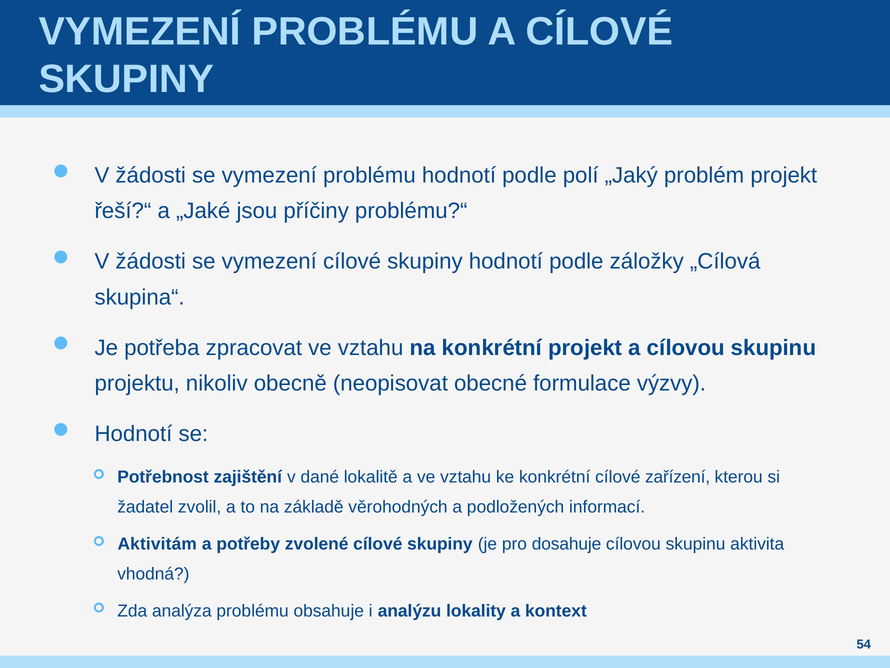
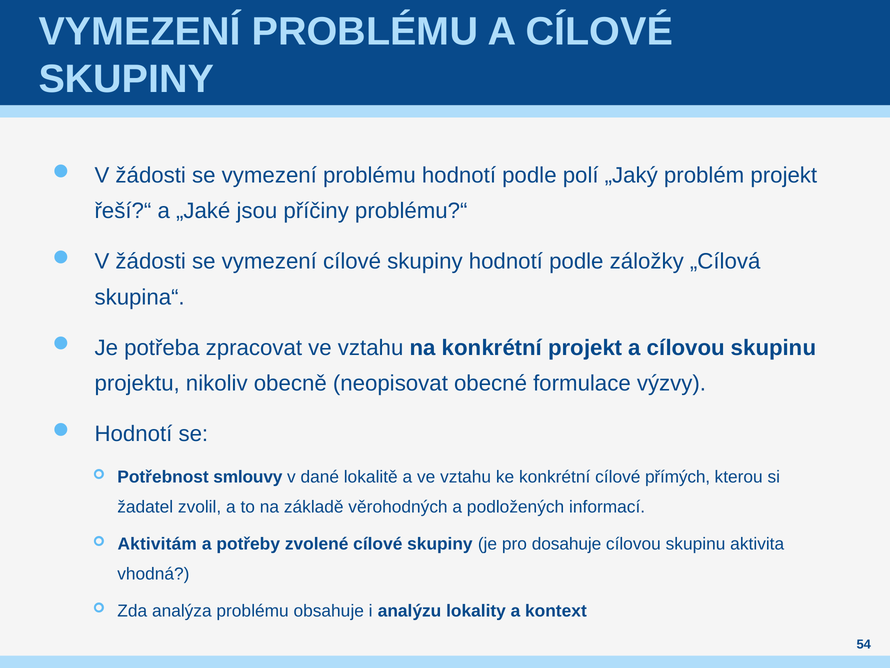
zajištění: zajištění -> smlouvy (248, 477)
zařízení: zařízení -> přímých (678, 477)
